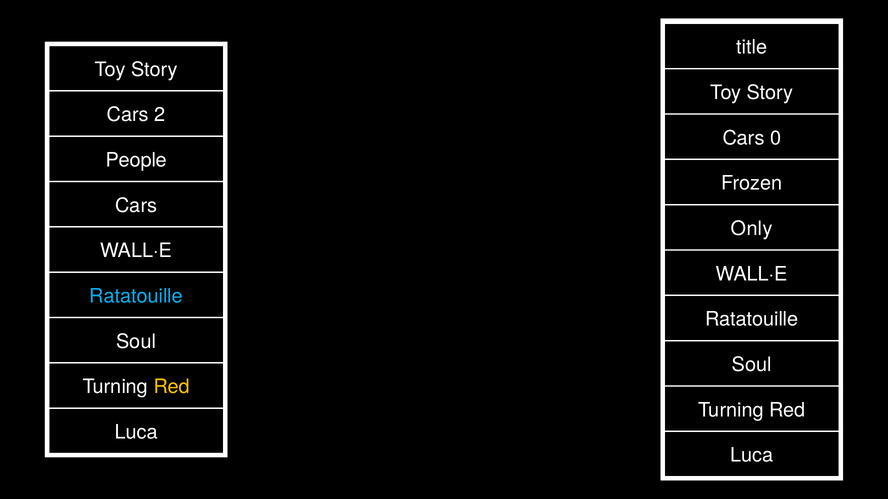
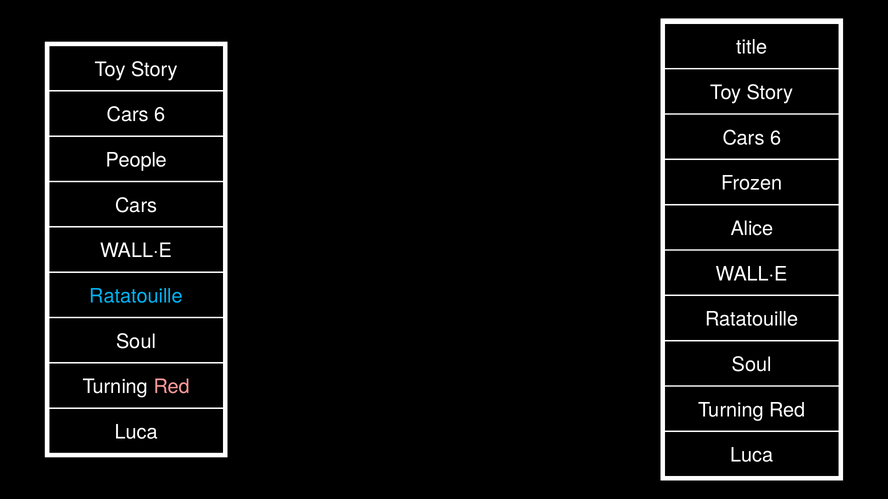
2: 2 -> 6 (160, 115)
0: 0 -> 6 (776, 138)
Only: Only -> Alice (752, 229)
Red colour: yellow -> pink (172, 387)
